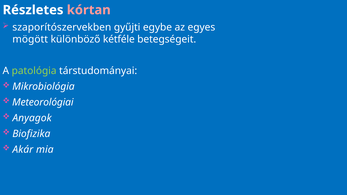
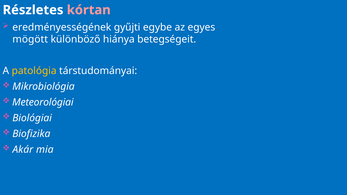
szaporítószervekben: szaporítószervekben -> eredményességének (62, 27)
kétféle: kétféle -> hiánya (119, 39)
patológia colour: light green -> yellow (34, 71)
Anyagok: Anyagok -> Biológiai (32, 118)
